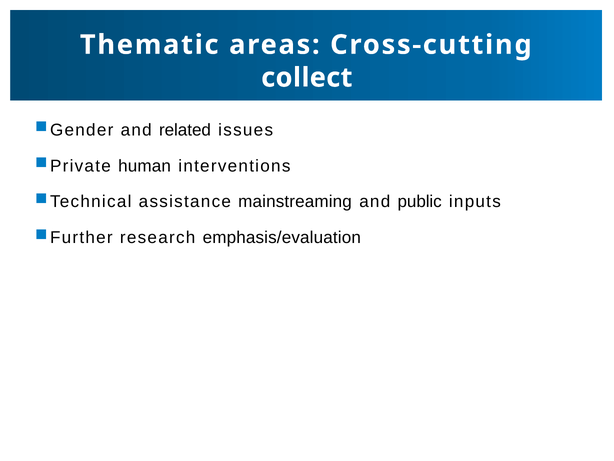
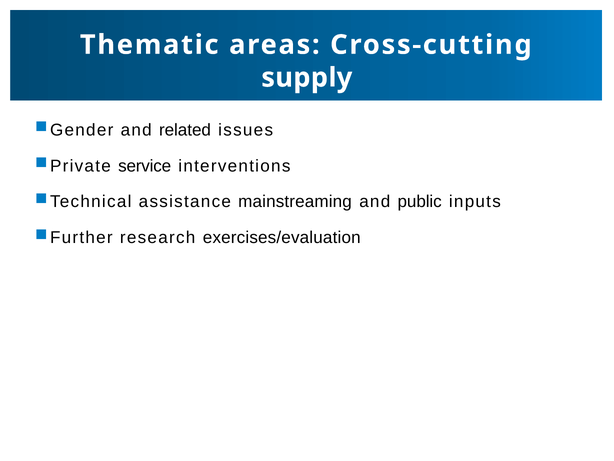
collect: collect -> supply (307, 78)
human: human -> service (145, 166)
emphasis/evaluation: emphasis/evaluation -> exercises/evaluation (282, 237)
